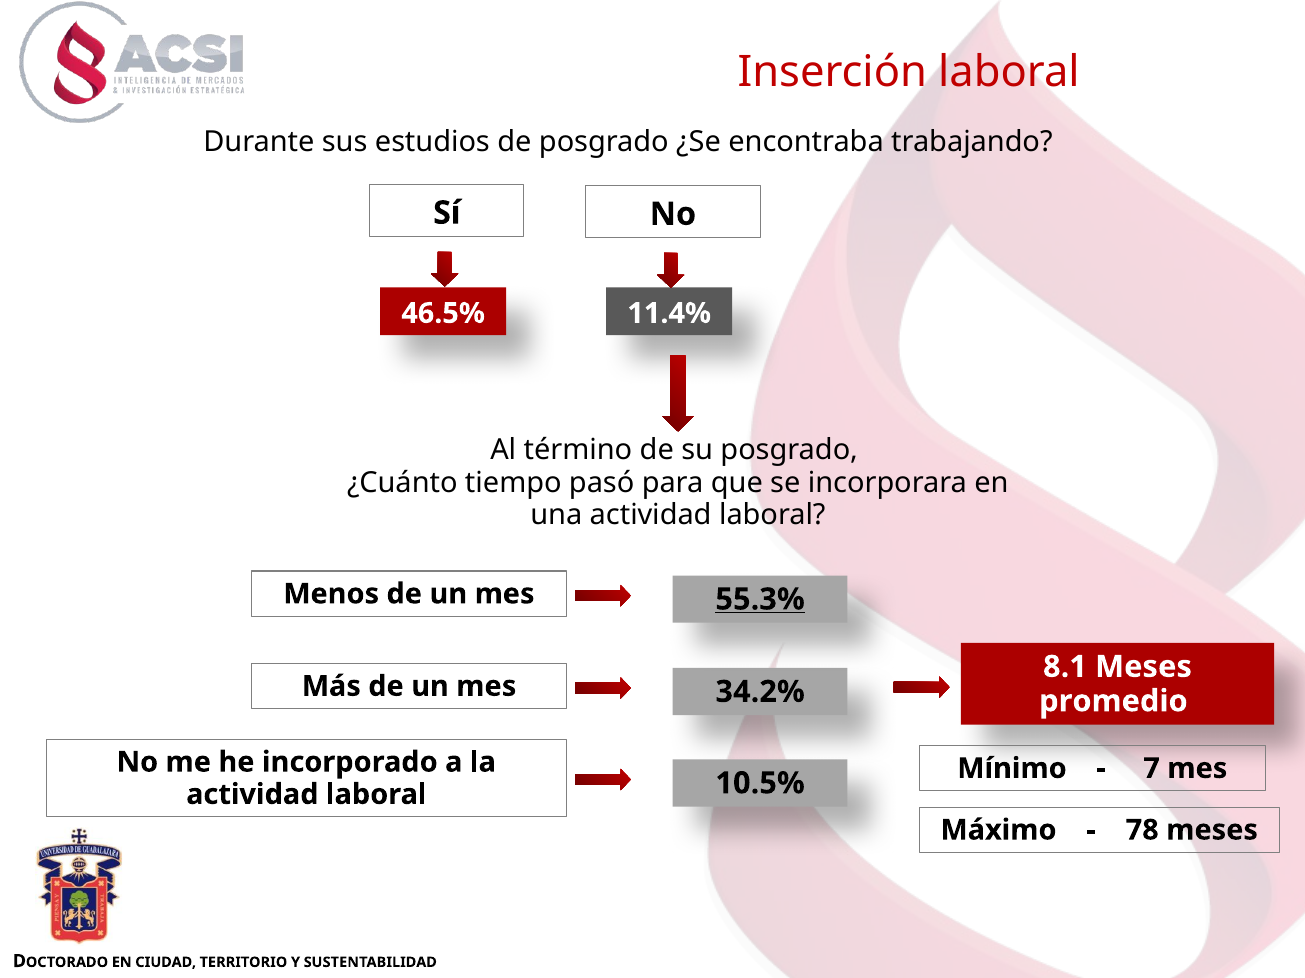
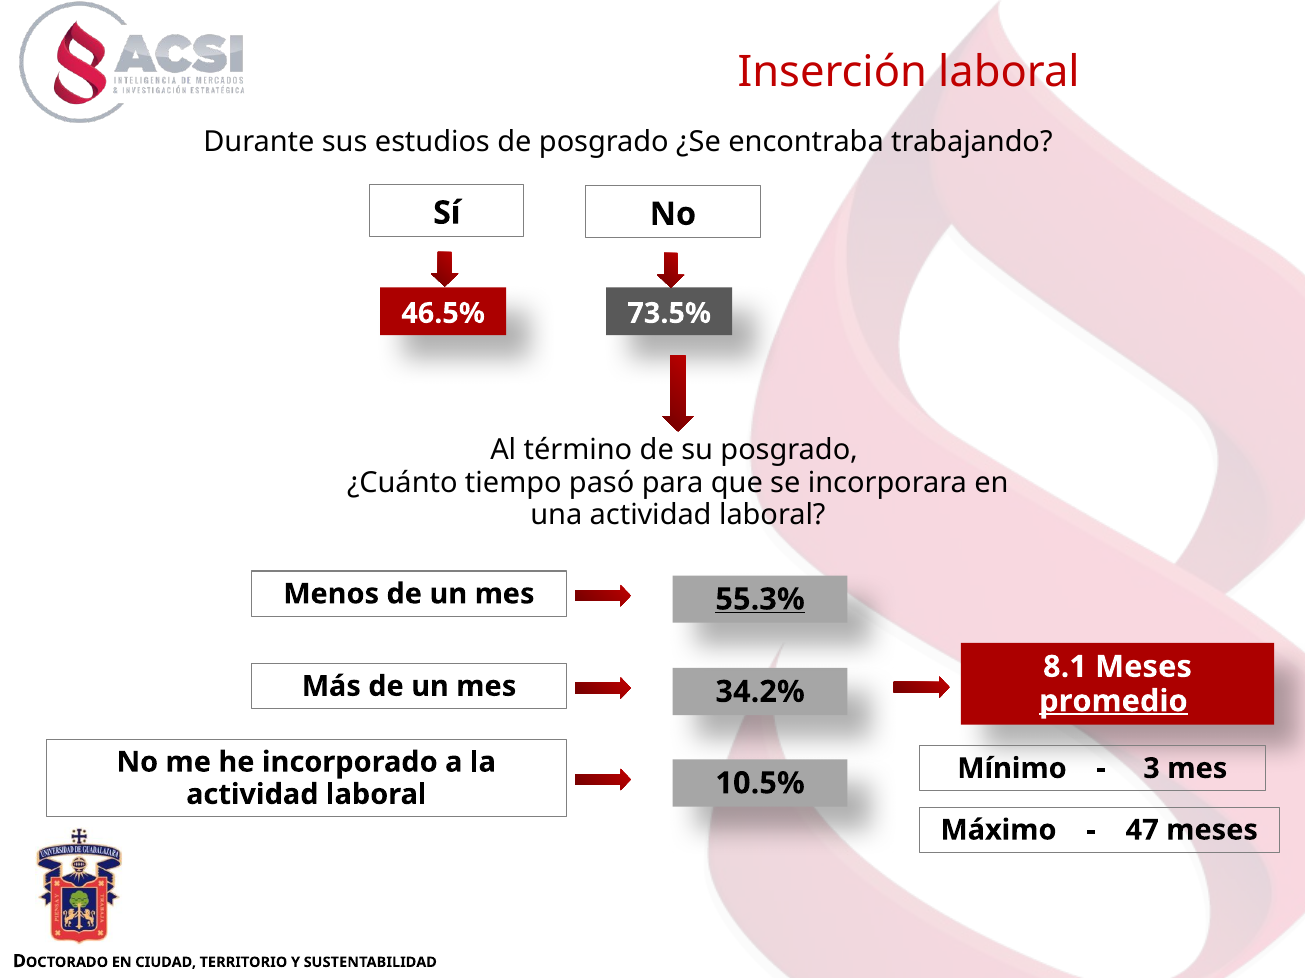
11.4%: 11.4% -> 73.5% (669, 314)
promedio underline: none -> present (1113, 702)
7: 7 -> 3 (1152, 769)
78: 78 -> 47 (1142, 831)
